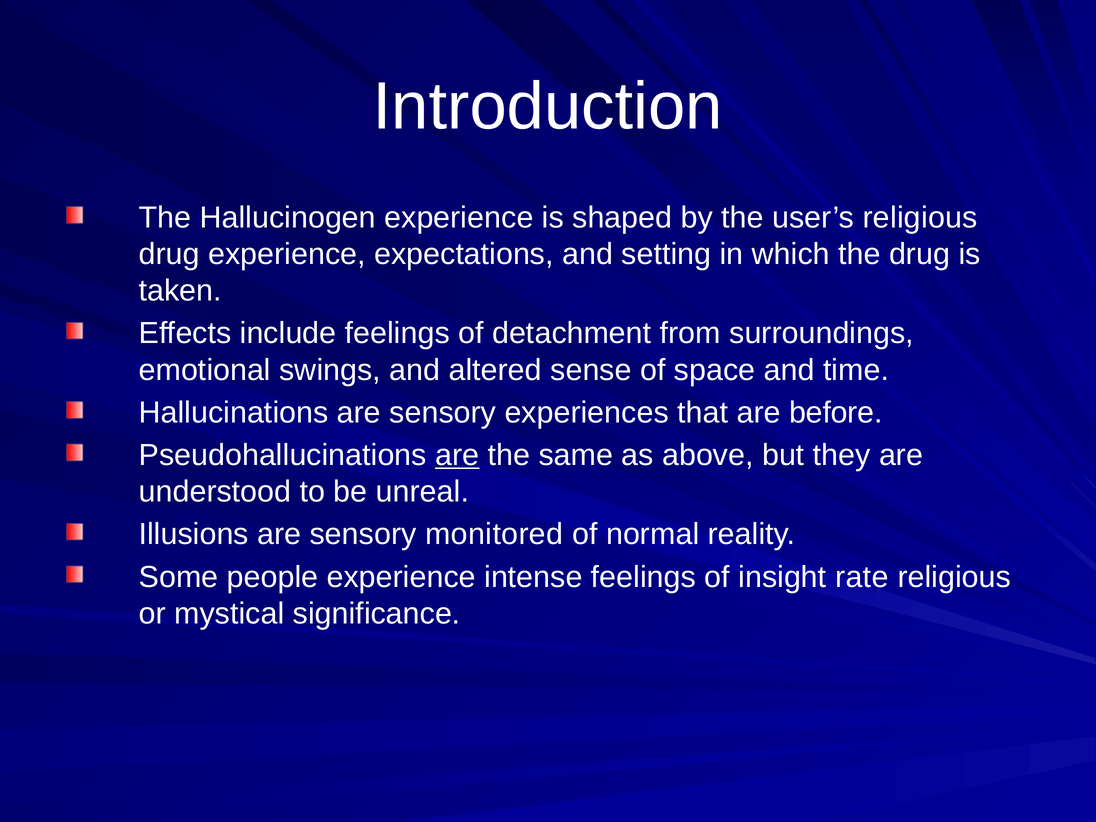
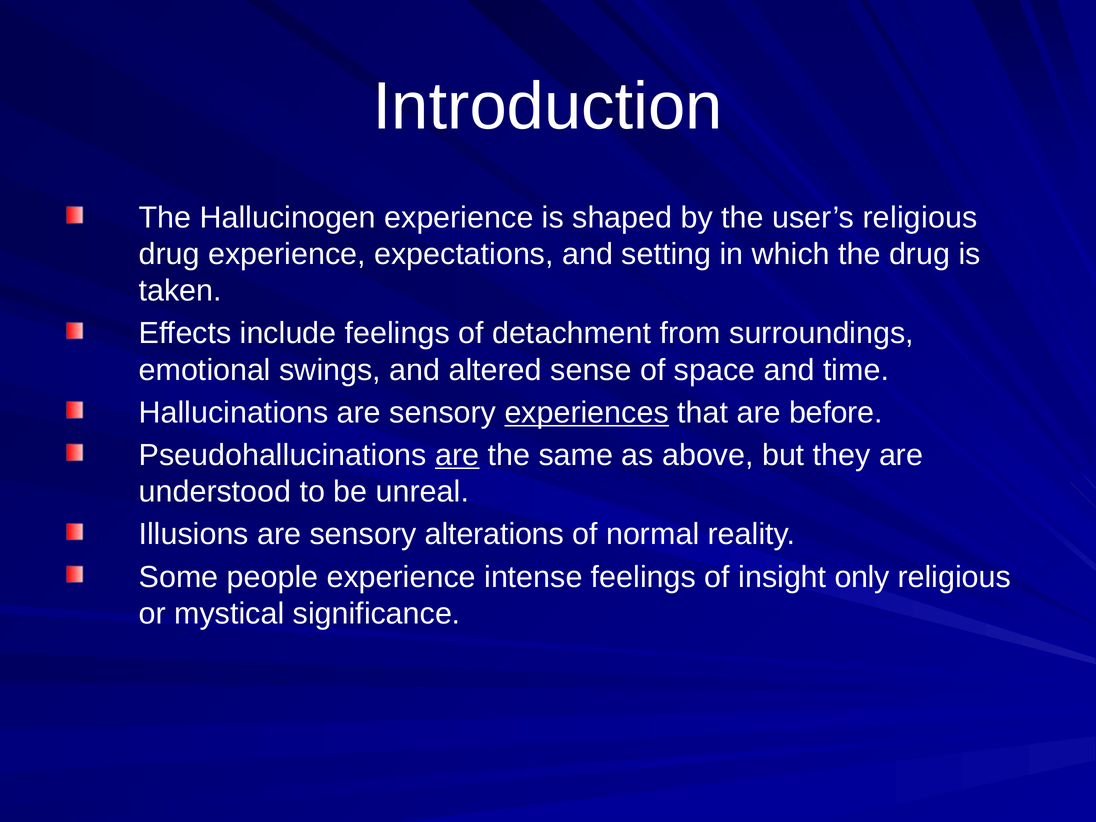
experiences underline: none -> present (587, 413)
monitored: monitored -> alterations (494, 534)
rate: rate -> only (862, 577)
